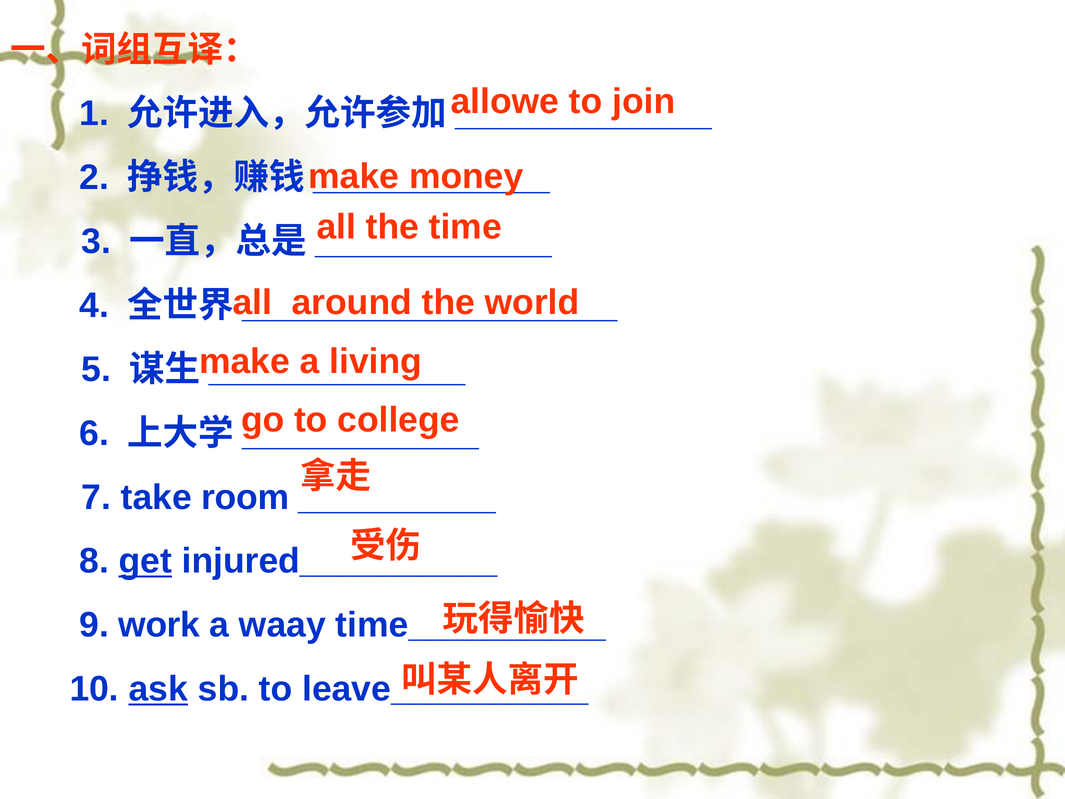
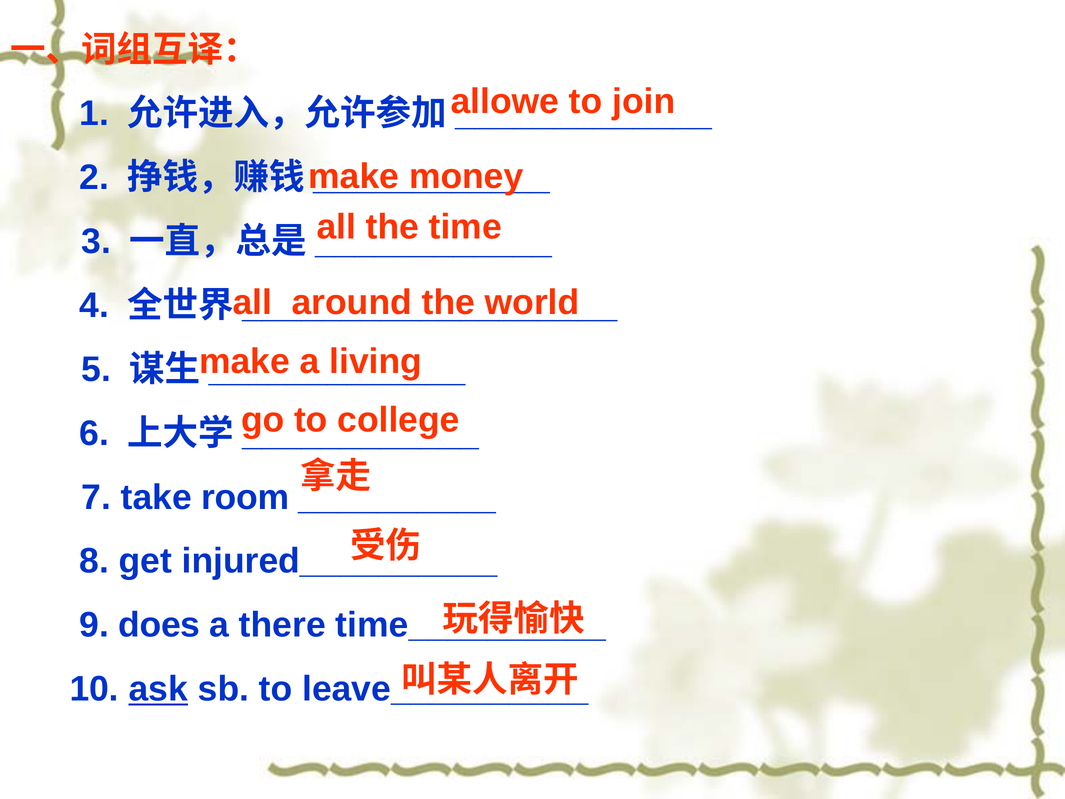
get underline: present -> none (145, 561)
work: work -> does (159, 625)
waay: waay -> there (282, 625)
